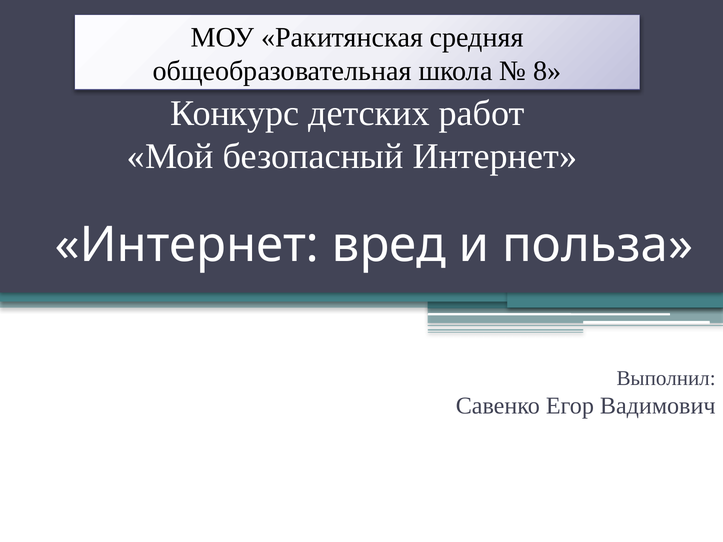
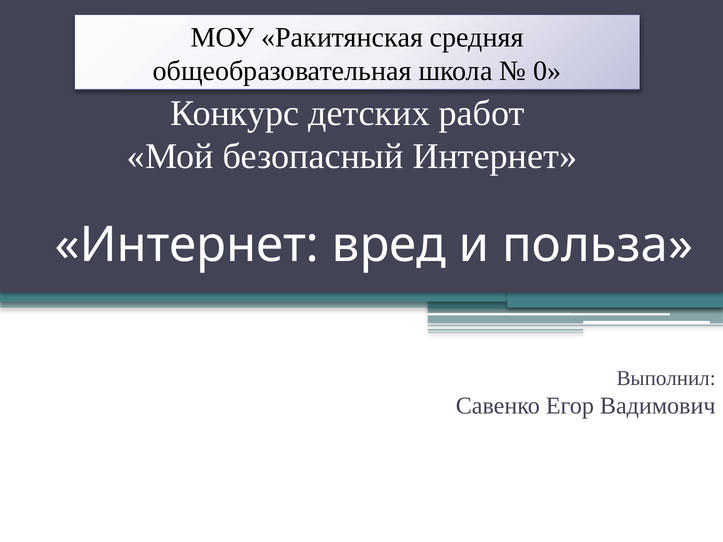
8: 8 -> 0 (547, 71)
